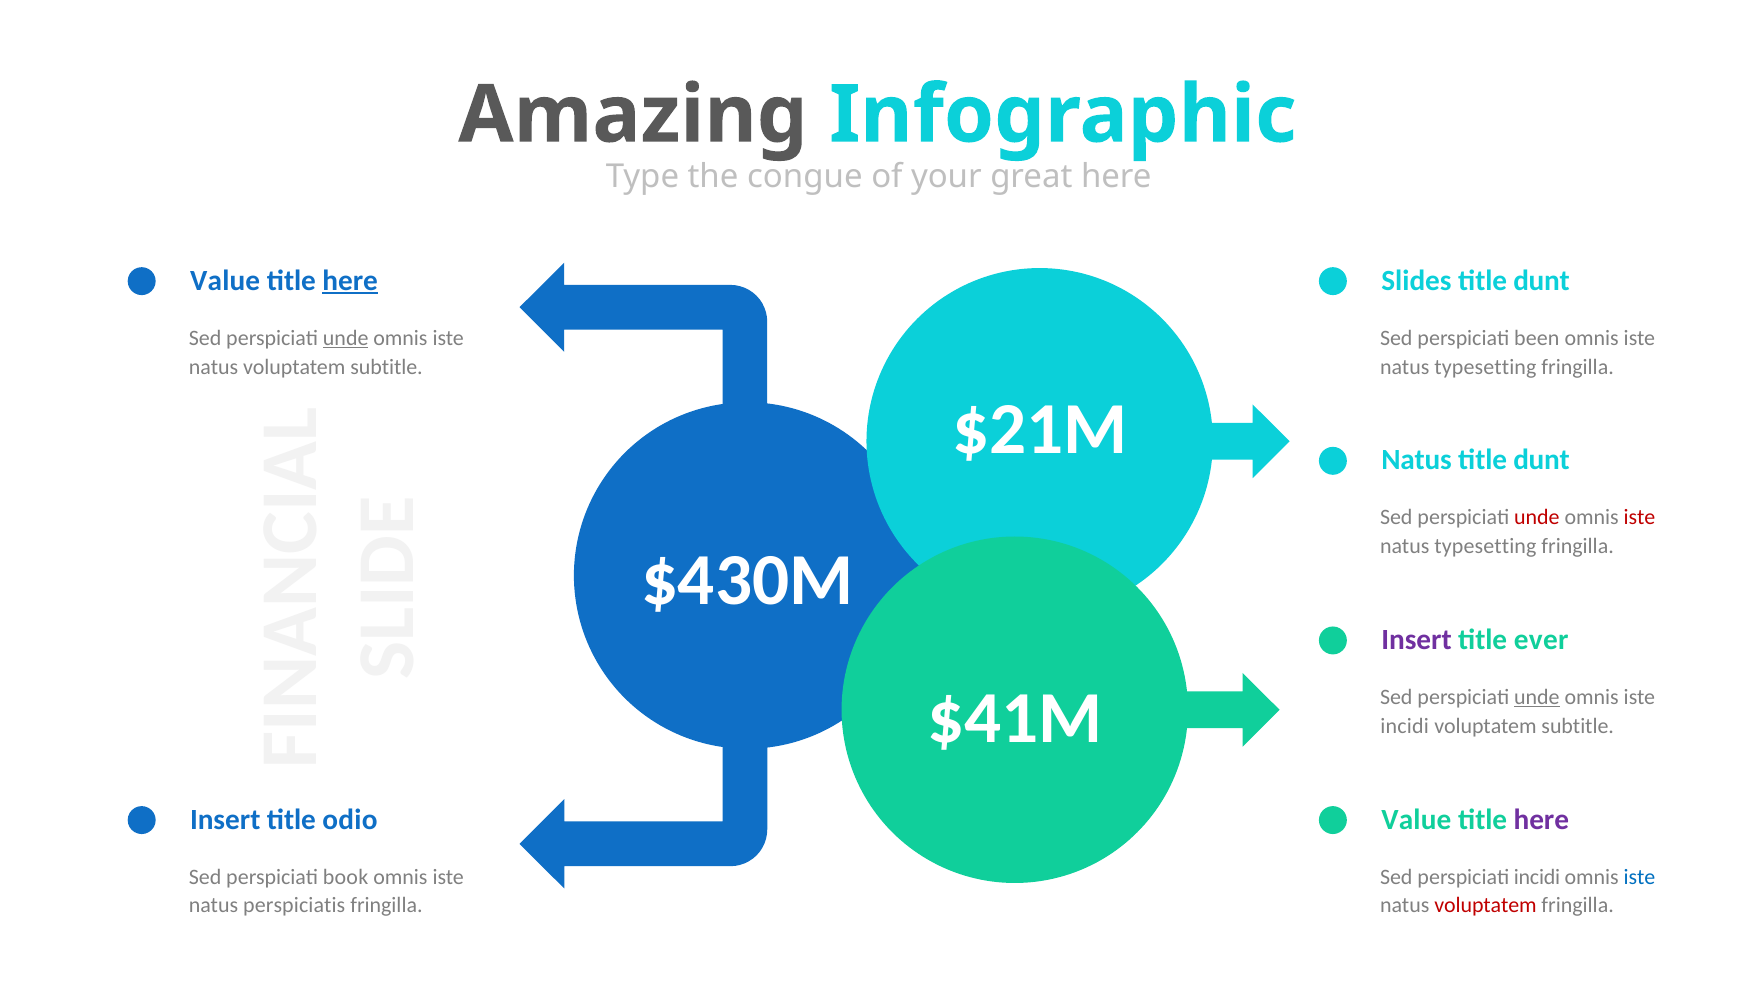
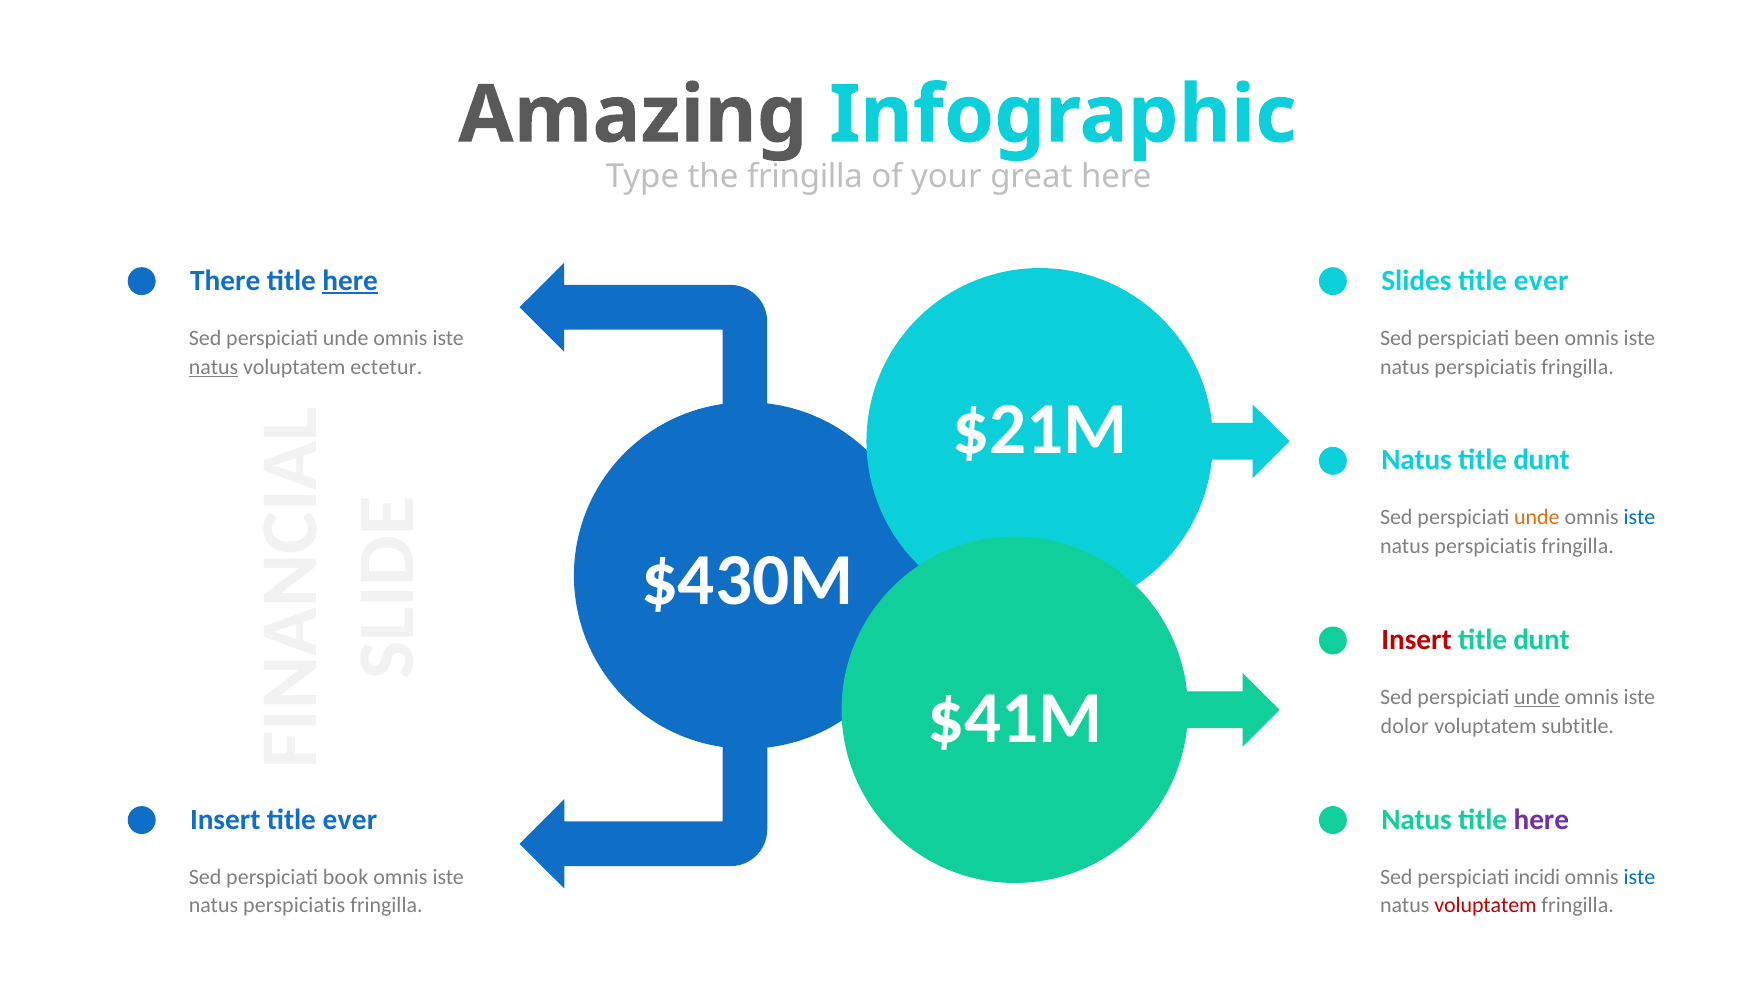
congue: congue -> fringilla (805, 177)
Value: Value -> There (225, 280)
dunt: dunt -> ever (1541, 280)
unde underline: present -> none (346, 338)
natus underline: none -> present (214, 367)
subtitle: subtitle -> ectetur (386, 367)
typesetting: typesetting -> perspiciatis (1485, 367)
unde colour: red -> orange (1537, 517)
iste colour: red -> blue (1639, 517)
typesetting: typesetting -> perspiciatis (1485, 546)
Insert colour: purple -> red (1416, 640)
ever: ever -> dunt (1541, 640)
incidi: incidi -> dolor (1405, 726)
Insert title odio: odio -> ever (350, 819)
Value: Value -> Natus (1417, 819)
